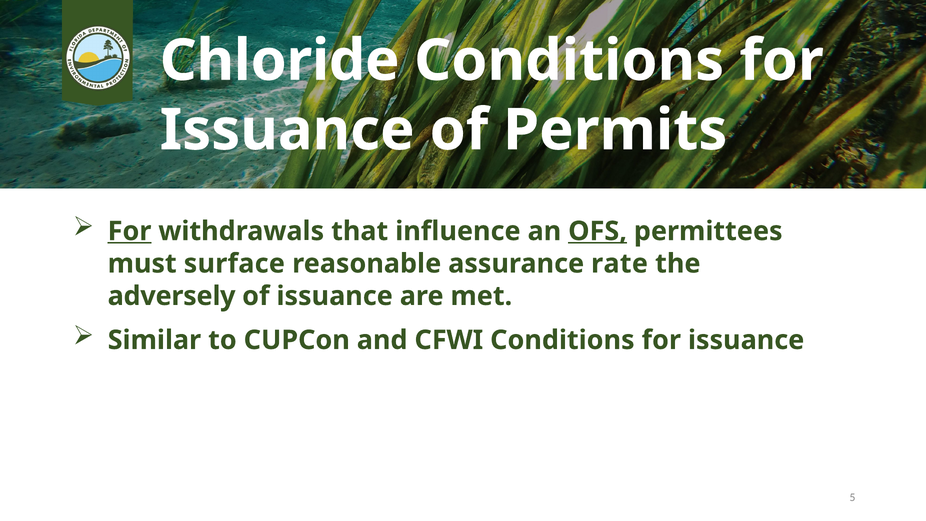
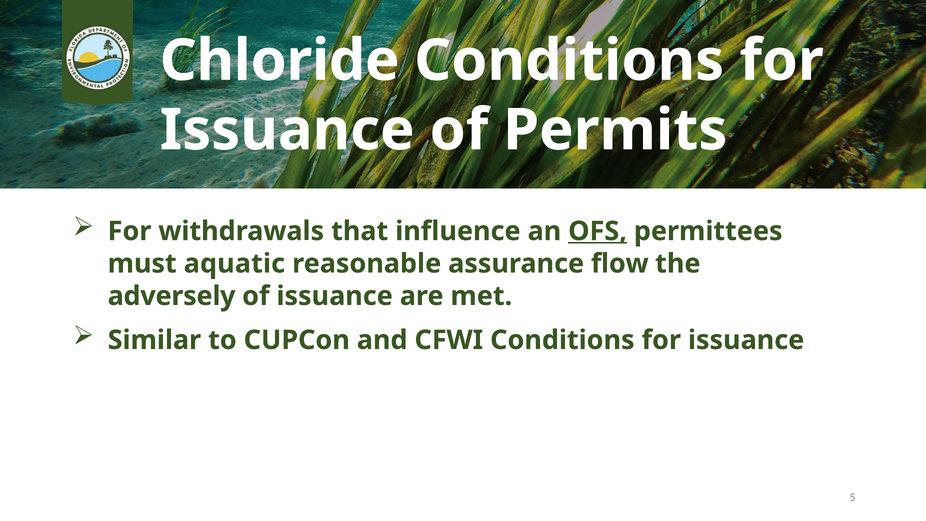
For underline: present -> none (130, 231)
surface: surface -> aquatic (234, 264)
rate: rate -> flow (620, 264)
